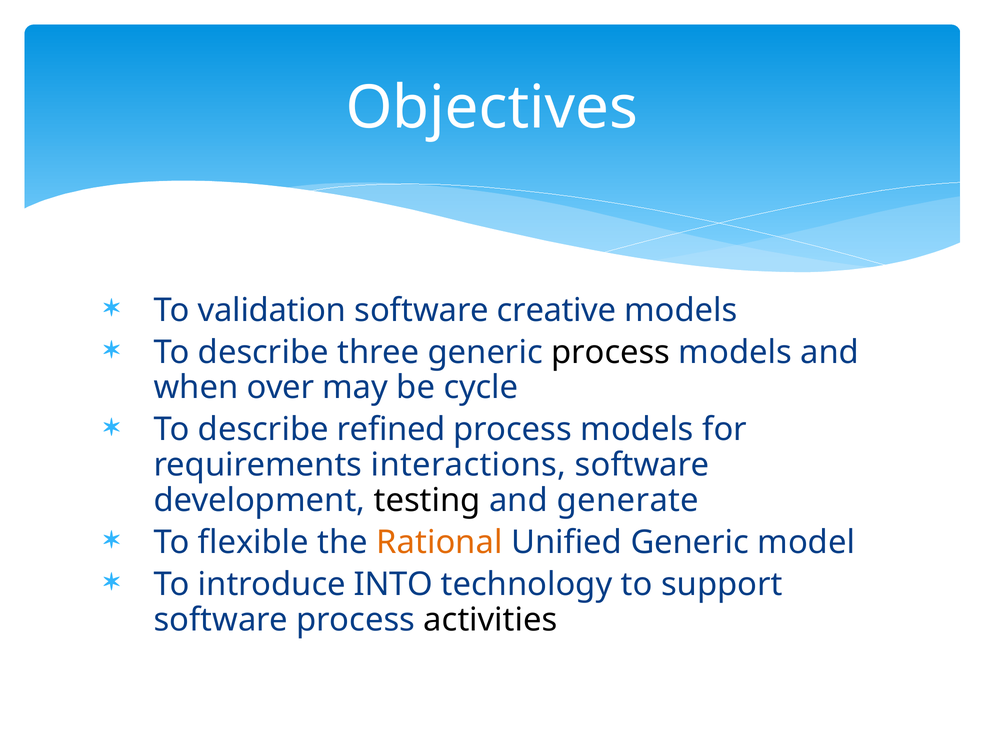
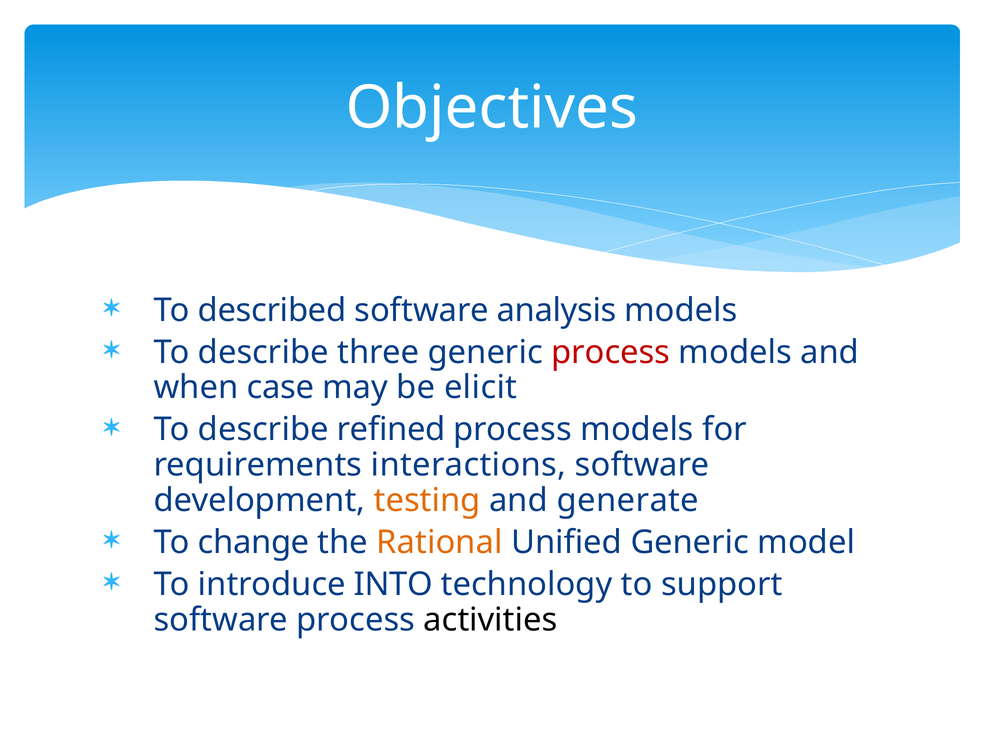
validation: validation -> described (272, 310)
creative: creative -> analysis (557, 310)
process colour: black -> red (611, 352)
over: over -> case (280, 388)
cycle: cycle -> elicit (481, 388)
testing colour: black -> orange (427, 500)
flexible: flexible -> change (254, 542)
